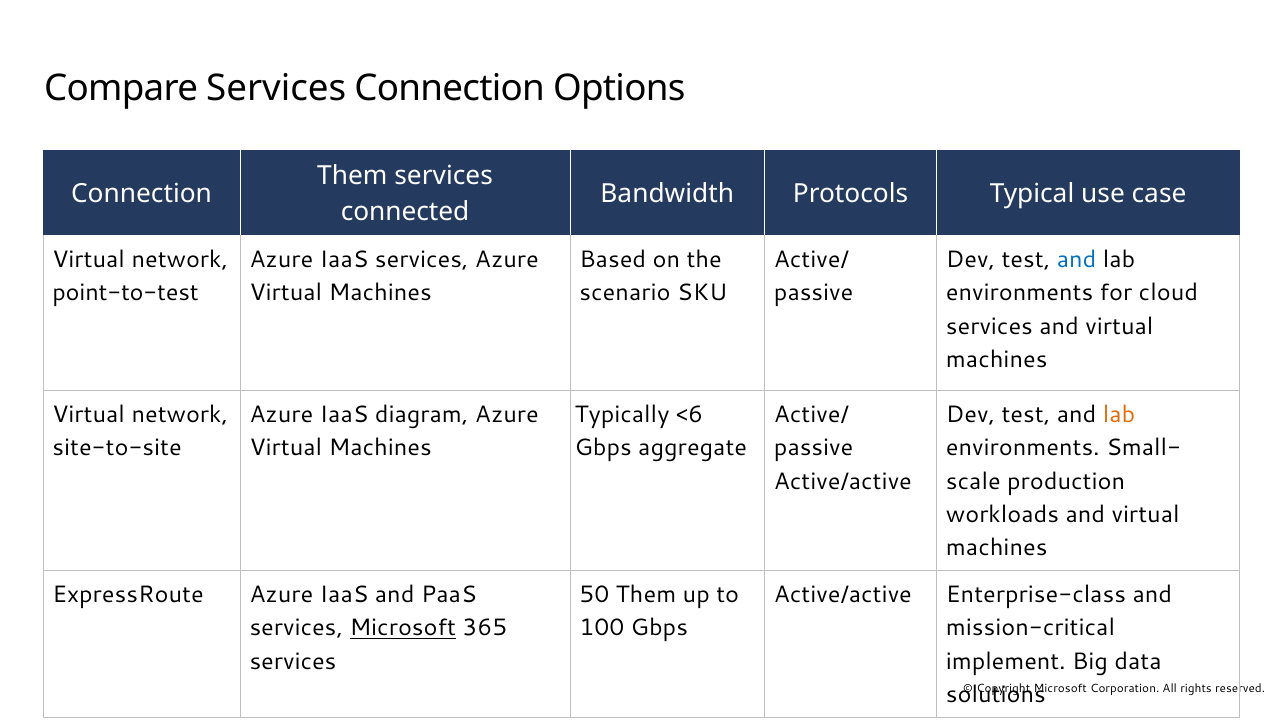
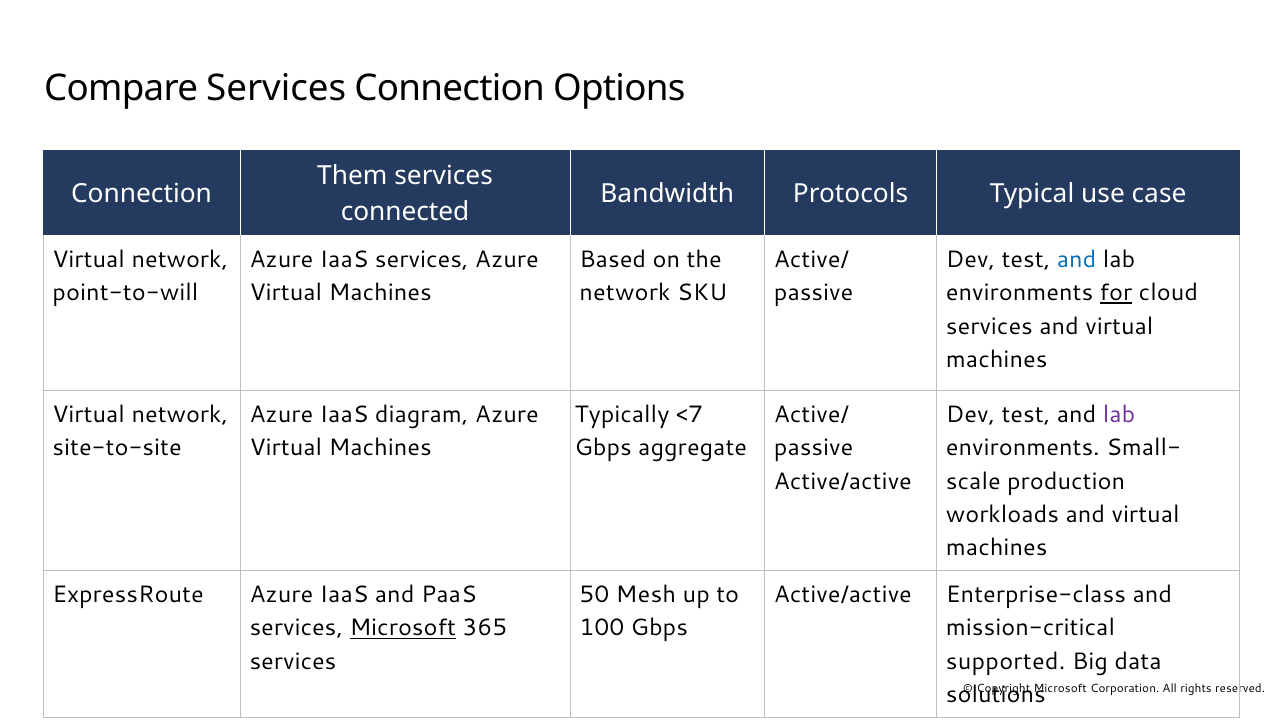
point-to-test: point-to-test -> point-to-will (125, 293)
scenario: scenario -> network (625, 293)
for underline: none -> present (1116, 293)
<6: <6 -> <7 (689, 414)
lab colour: orange -> purple (1119, 414)
50 Them: Them -> Mesh (646, 594)
implement: implement -> supported (1006, 661)
